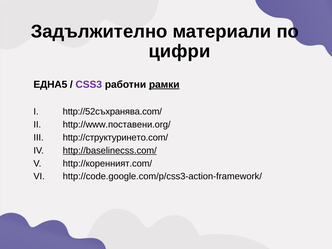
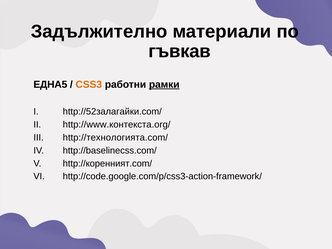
цифри: цифри -> гъвкав (180, 51)
CSS3 colour: purple -> orange (89, 85)
http://52съхранява.com/: http://52съхранява.com/ -> http://52залагайки.com/ (112, 112)
http://www.поставени.org/: http://www.поставени.org/ -> http://www.контекста.org/ (117, 125)
http://структуринето.com/: http://структуринето.com/ -> http://технологията.com/ (115, 138)
http://baselinecss.com/ underline: present -> none (110, 151)
